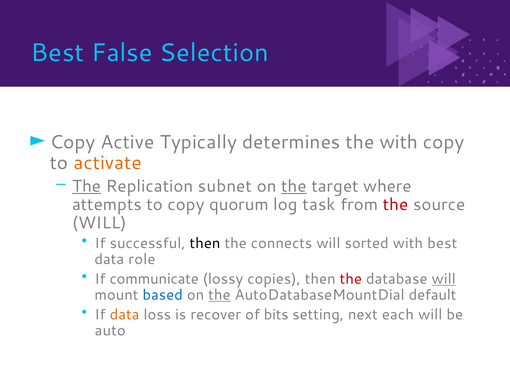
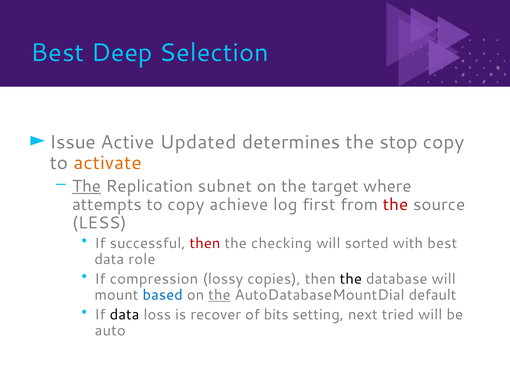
False: False -> Deep (122, 53)
Copy: Copy -> Issue (73, 142)
Typically: Typically -> Updated (198, 142)
the with: with -> stop (399, 142)
the underline: present -> none (294, 186)
quorum: quorum -> achieve (239, 205)
task: task -> first (319, 205)
WILL: WILL -> LESS (99, 223)
then colour: black -> red (205, 244)
connects: connects -> checking (281, 244)
communicate: communicate -> compression (154, 279)
the colour: red -> black (351, 279)
will underline: present -> none (444, 279)
data colour: orange -> black (125, 315)
each: each -> tried (398, 315)
